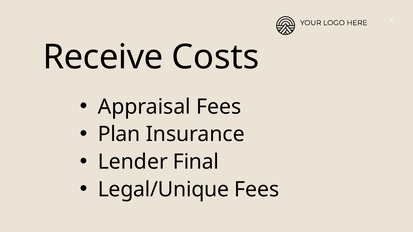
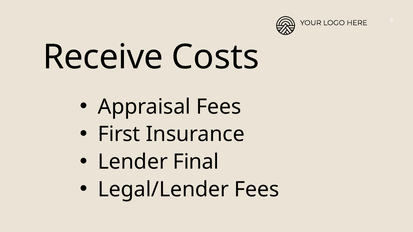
Plan: Plan -> First (119, 134)
Legal/Unique: Legal/Unique -> Legal/Lender (163, 190)
